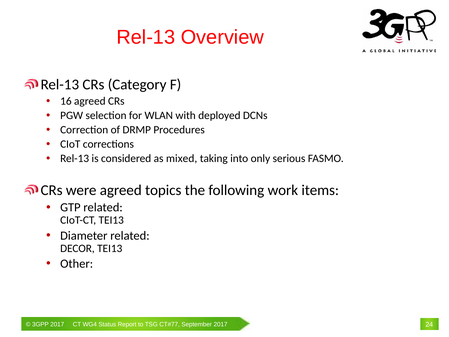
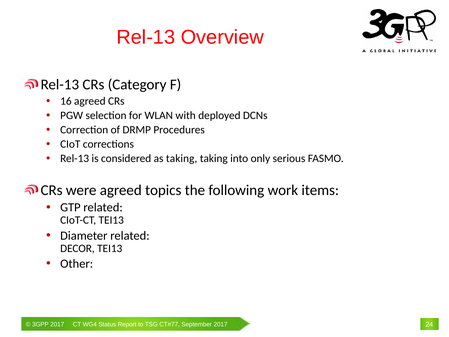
as mixed: mixed -> taking (182, 159)
